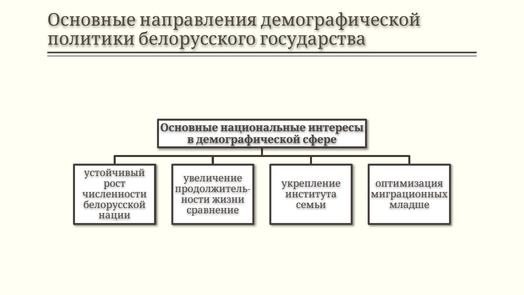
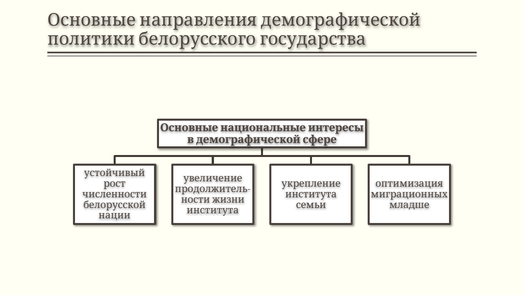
сравнение: сравнение -> института (213, 210)
